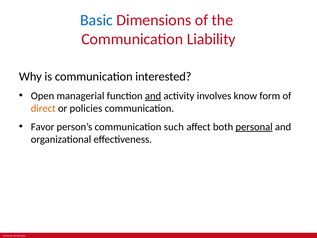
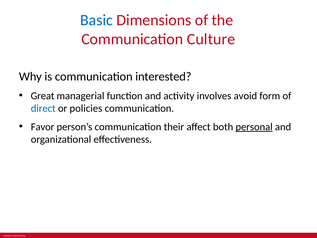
Liability: Liability -> Culture (211, 39)
Open: Open -> Great (43, 96)
and underline: present -> none (153, 96)
know: know -> avoid (245, 96)
direct colour: orange -> blue (43, 108)
such: such -> their (174, 127)
